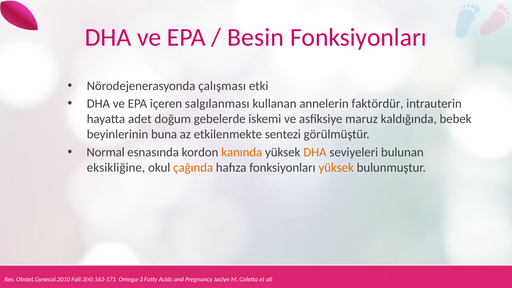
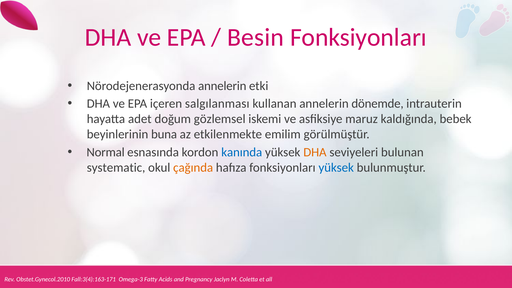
Nörodejenerasyonda çalışması: çalışması -> annelerin (222, 86)
faktördür: faktördür -> dönemde (378, 104)
gebelerde: gebelerde -> gözlemsel (220, 119)
sentezi: sentezi -> emilim (283, 134)
kanında colour: orange -> blue (242, 152)
eksikliğine: eksikliğine -> systematic (116, 168)
yüksek colour: orange -> blue (336, 168)
